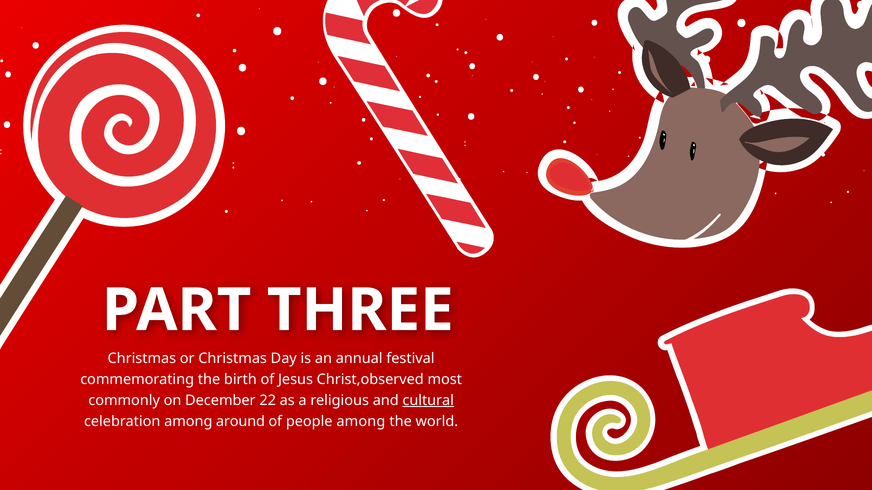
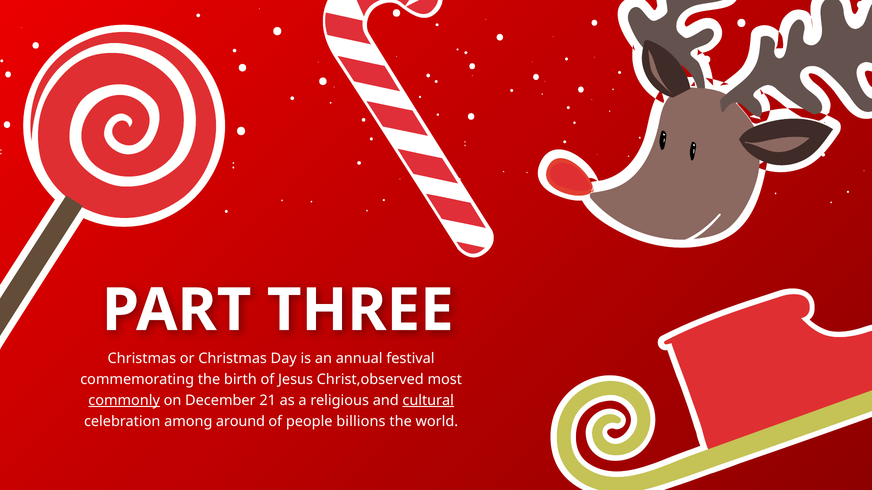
commonly underline: none -> present (124, 401)
22: 22 -> 21 (268, 401)
people among: among -> billions (361, 422)
